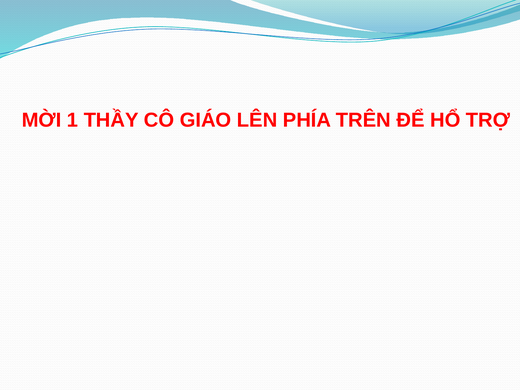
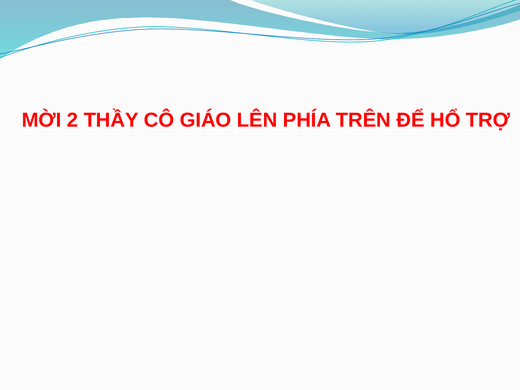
1: 1 -> 2 (73, 120)
